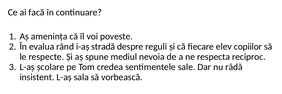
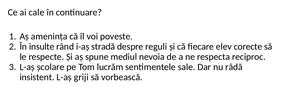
facă: facă -> cale (37, 12)
evalua: evalua -> insulte (42, 47)
copiilor: copiilor -> corecte (248, 47)
credea: credea -> lucrăm (110, 67)
sala: sala -> griji (81, 77)
